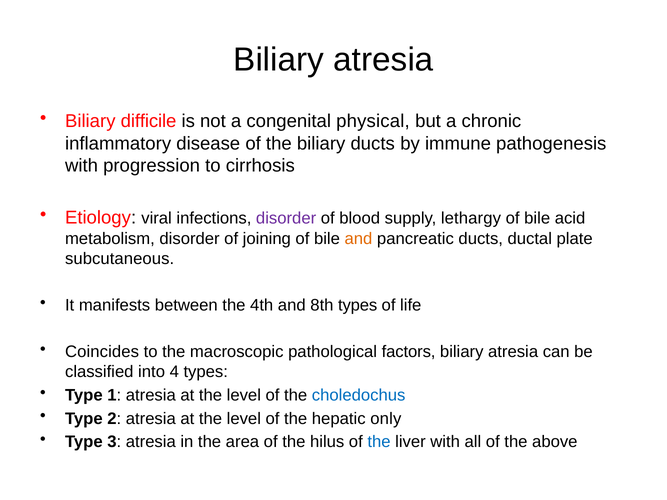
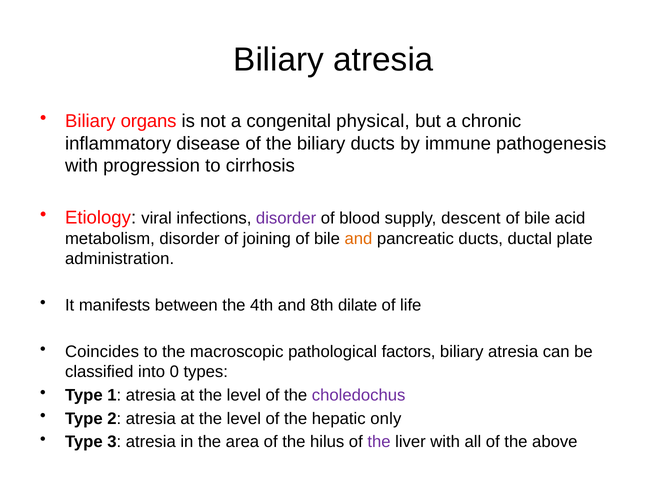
difficile: difficile -> organs (149, 121)
lethargy: lethargy -> descent (471, 218)
subcutaneous: subcutaneous -> administration (120, 259)
8th types: types -> dilate (358, 305)
4: 4 -> 0 (174, 372)
choledochus colour: blue -> purple (359, 395)
the colour: blue -> purple (379, 442)
